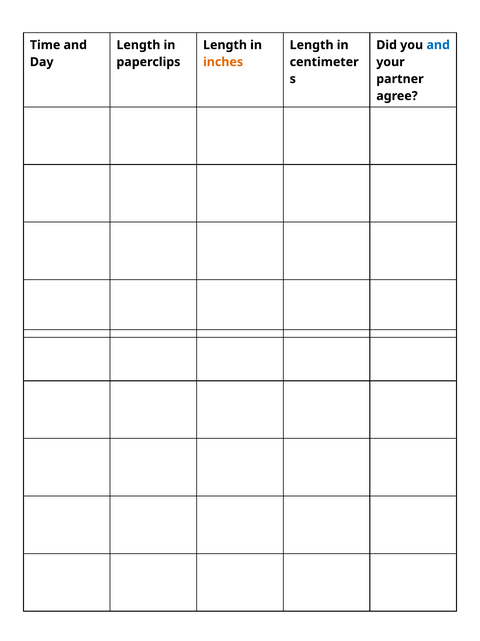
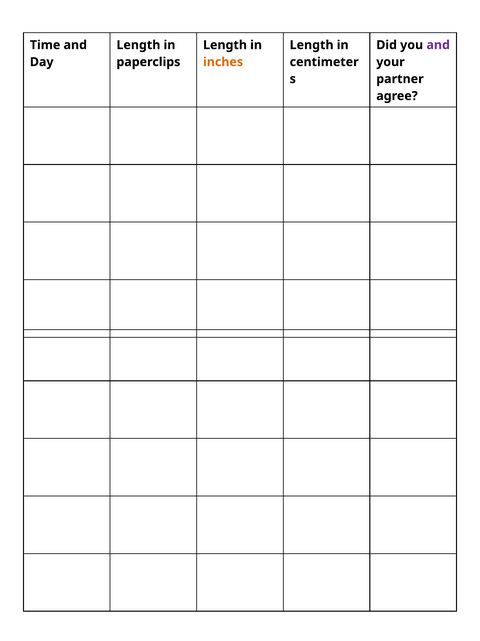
and colour: blue -> purple (438, 45)
